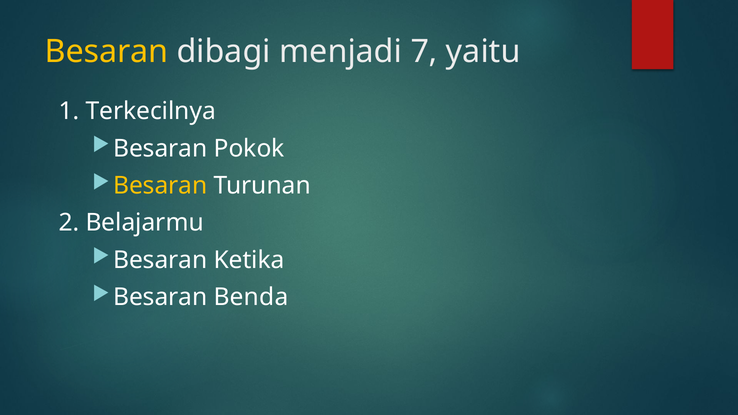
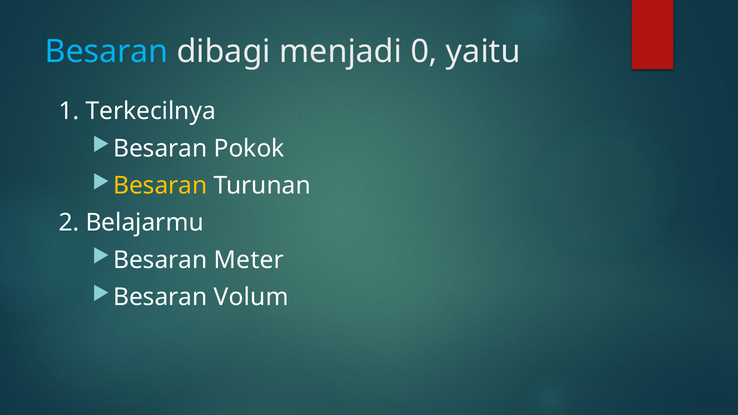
Besaran colour: yellow -> light blue (106, 52)
7: 7 -> 0 (424, 52)
Ketika: Ketika -> Meter (249, 260)
Benda: Benda -> Volum (251, 297)
